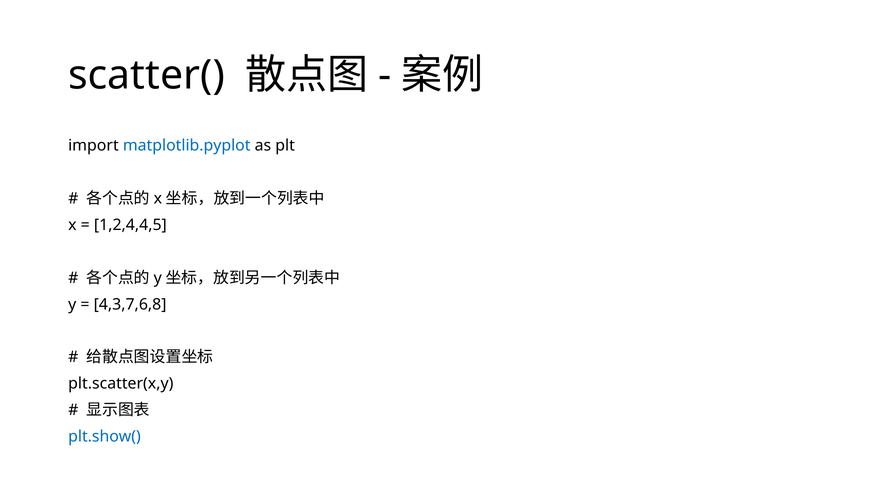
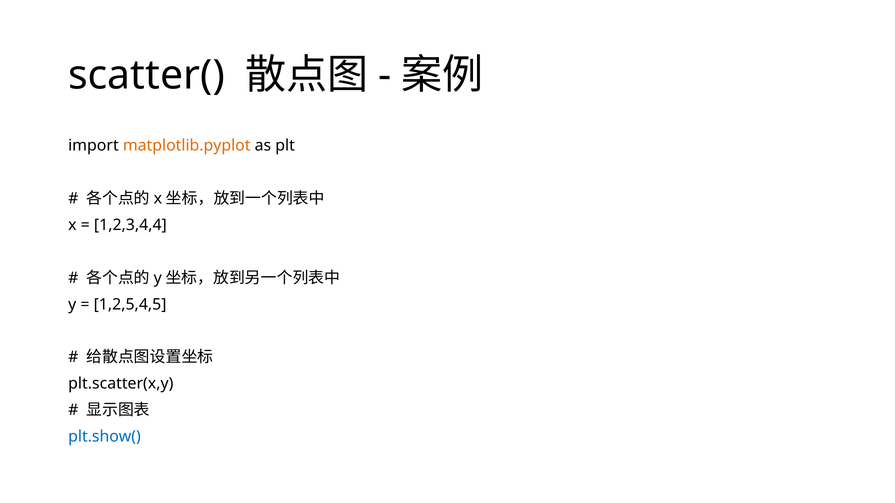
matplotlib.pyplot colour: blue -> orange (187, 146)
1,2,4,4,5: 1,2,4,4,5 -> 1,2,3,4,4 (130, 225)
4,3,7,6,8: 4,3,7,6,8 -> 1,2,5,4,5 (130, 305)
